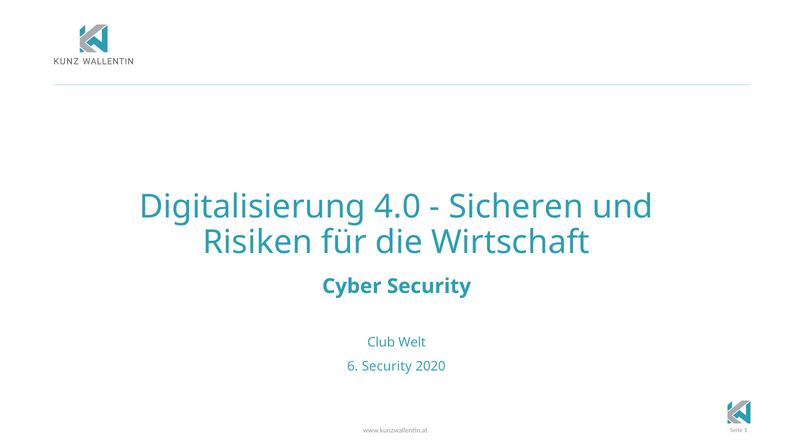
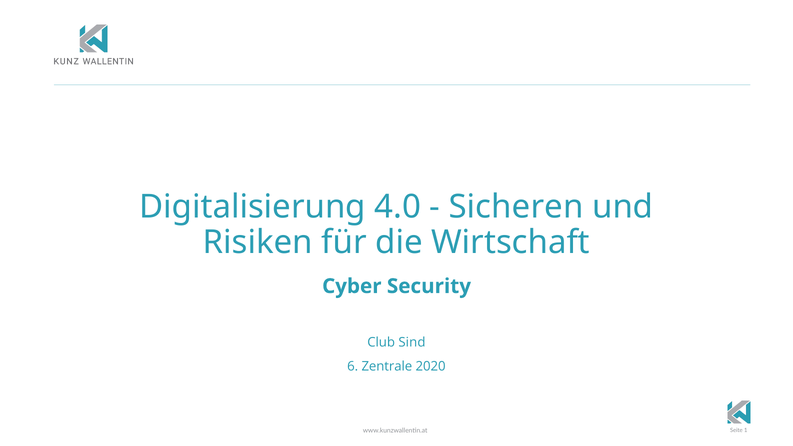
Welt: Welt -> Sind (412, 342)
6 Security: Security -> Zentrale (387, 367)
